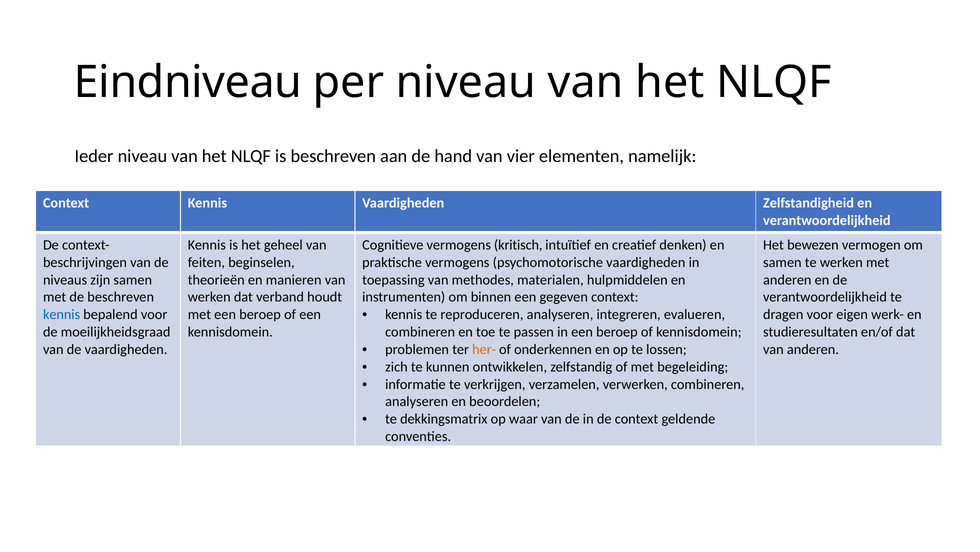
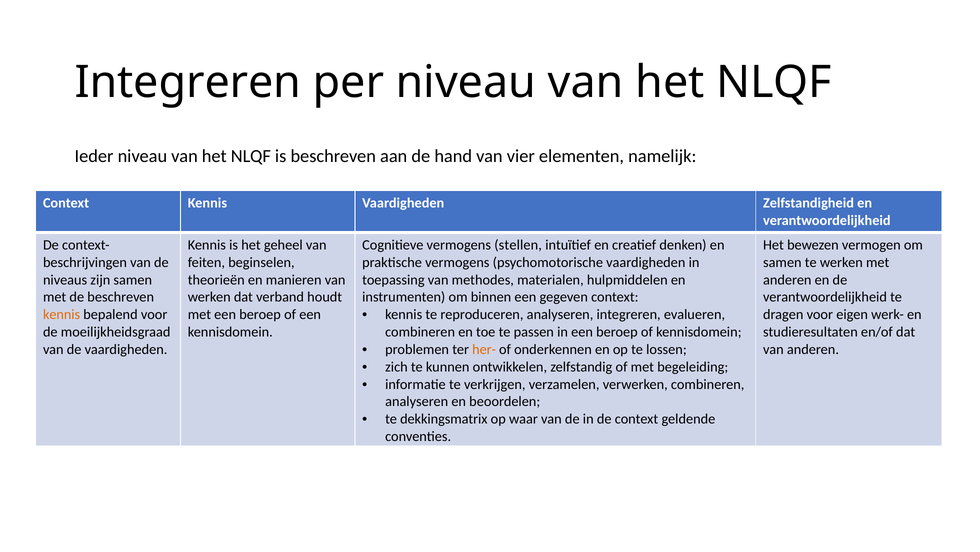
Eindniveau: Eindniveau -> Integreren (188, 82)
kritisch: kritisch -> stellen (518, 245)
kennis colour: blue -> orange (62, 314)
